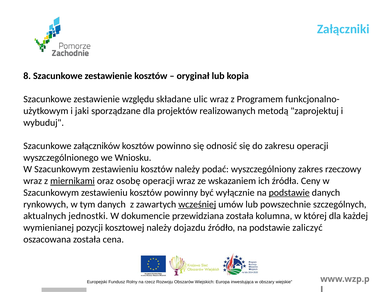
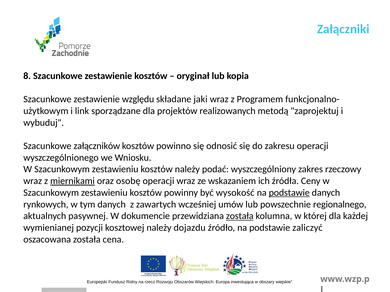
ulic: ulic -> jaki (201, 99)
jaki: jaki -> link (82, 111)
wyłącznie: wyłącznie -> wysokość (235, 193)
wcześniej underline: present -> none (197, 205)
szczególnych: szczególnych -> regionalnego (340, 205)
jednostki: jednostki -> pasywnej (88, 216)
została underline: none -> present (240, 216)
